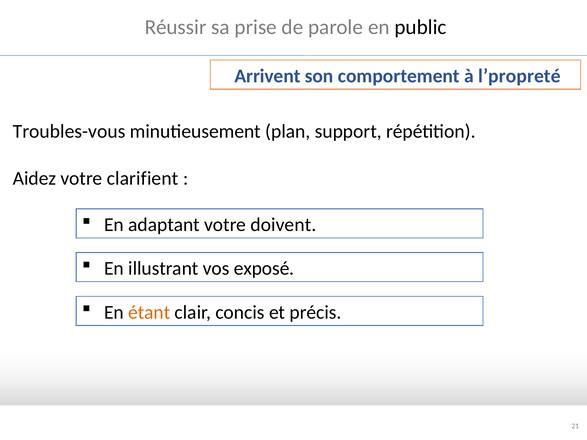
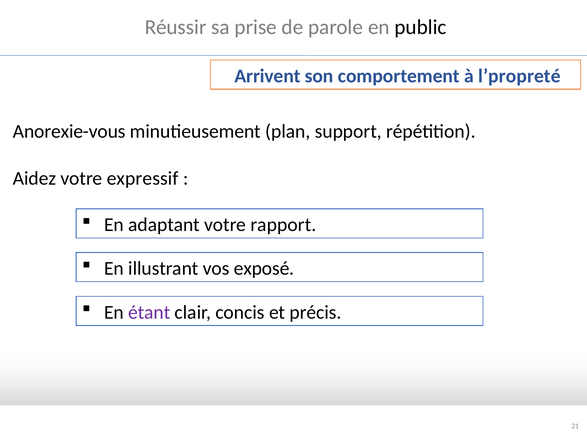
Troubles-vous: Troubles-vous -> Anorexie-vous (69, 132)
clarifient: clarifient -> expressif (143, 179)
doivent: doivent -> rapport (283, 225)
étant colour: orange -> purple (149, 312)
